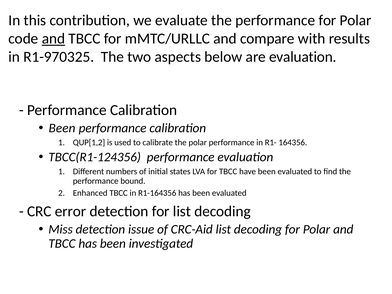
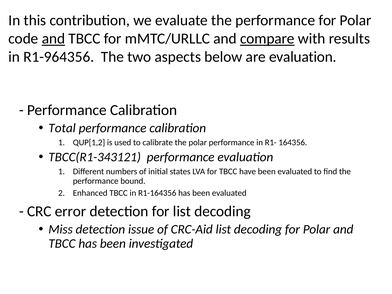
compare underline: none -> present (267, 39)
R1-970325: R1-970325 -> R1-964356 (59, 57)
Been: Been -> Total (62, 128)
TBCC(R1-124356: TBCC(R1-124356 -> TBCC(R1-343121 (95, 157)
